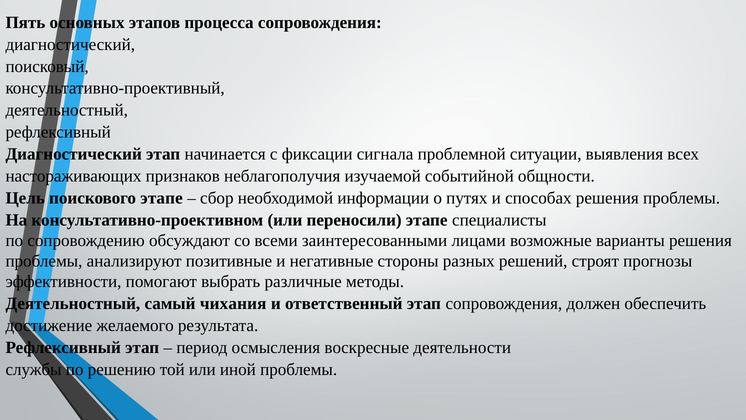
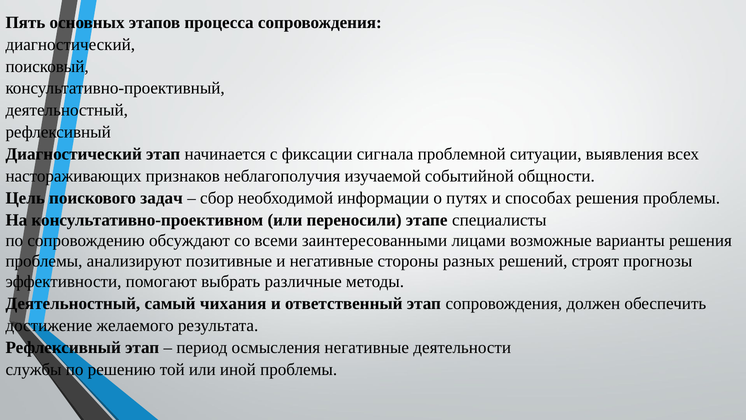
поискового этапе: этапе -> задач (162, 198)
осмысления воскресные: воскресные -> негативные (367, 347)
